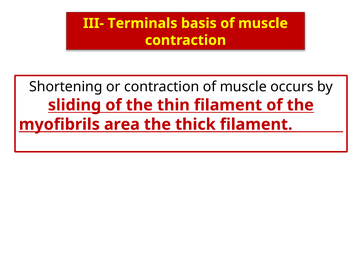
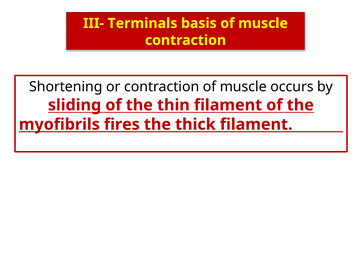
area: area -> fires (122, 124)
